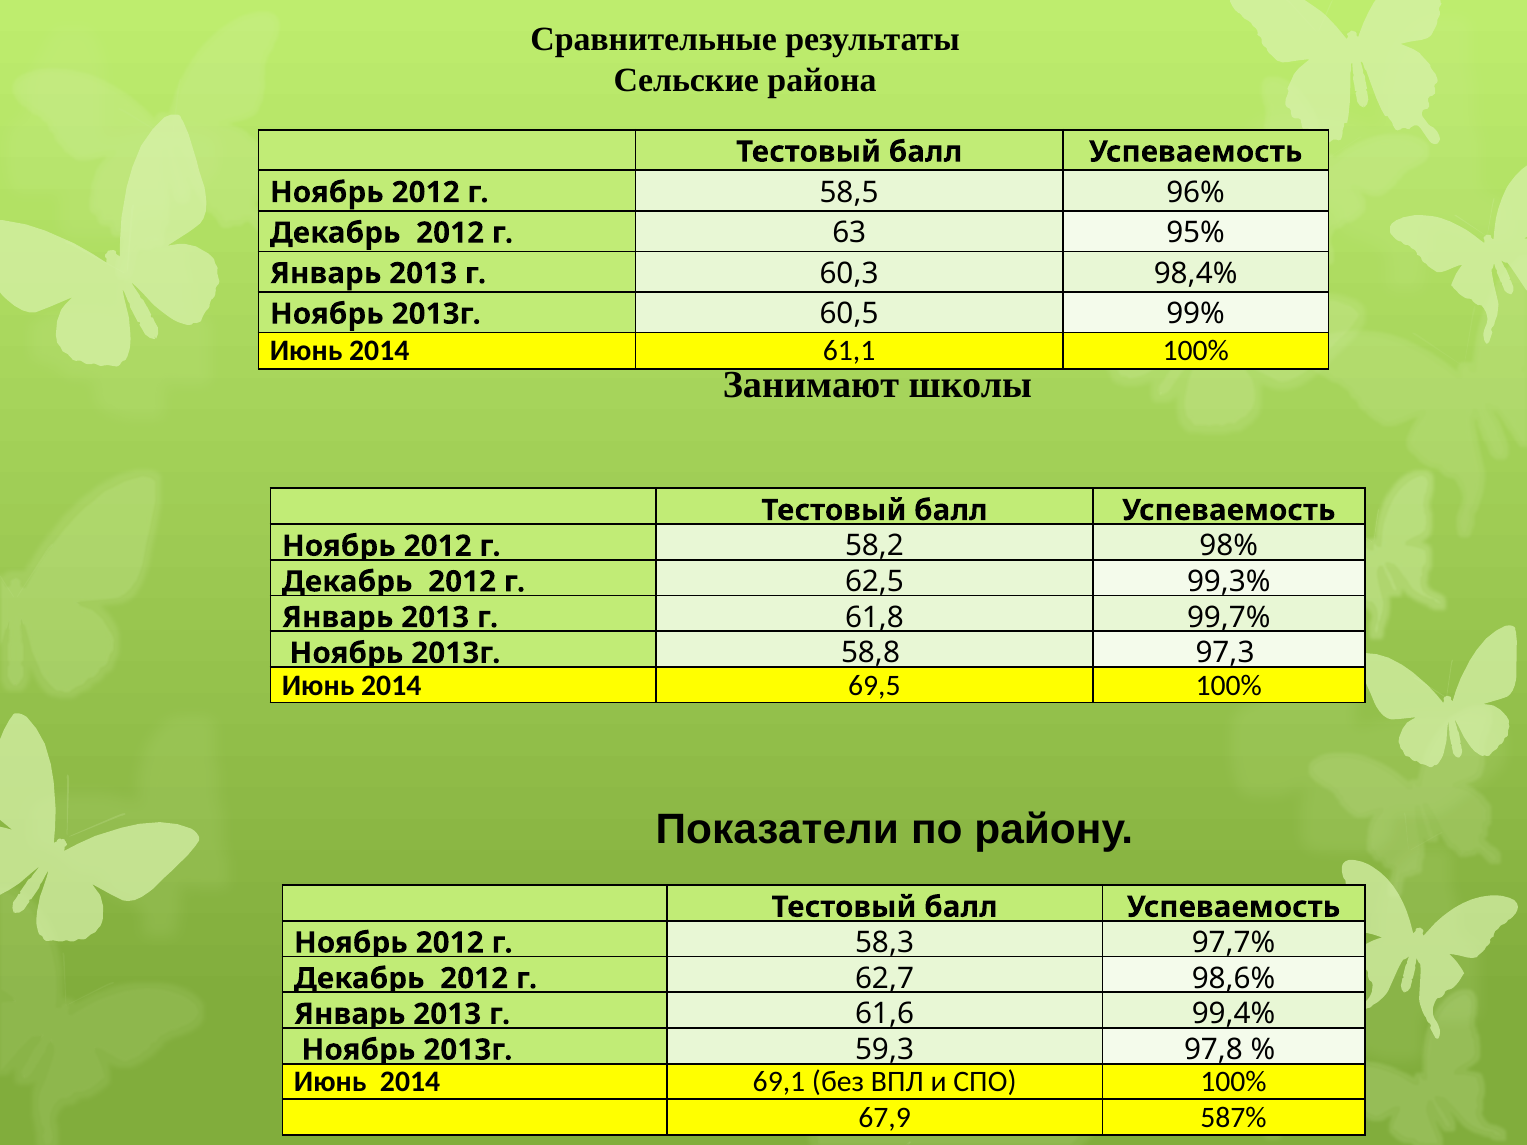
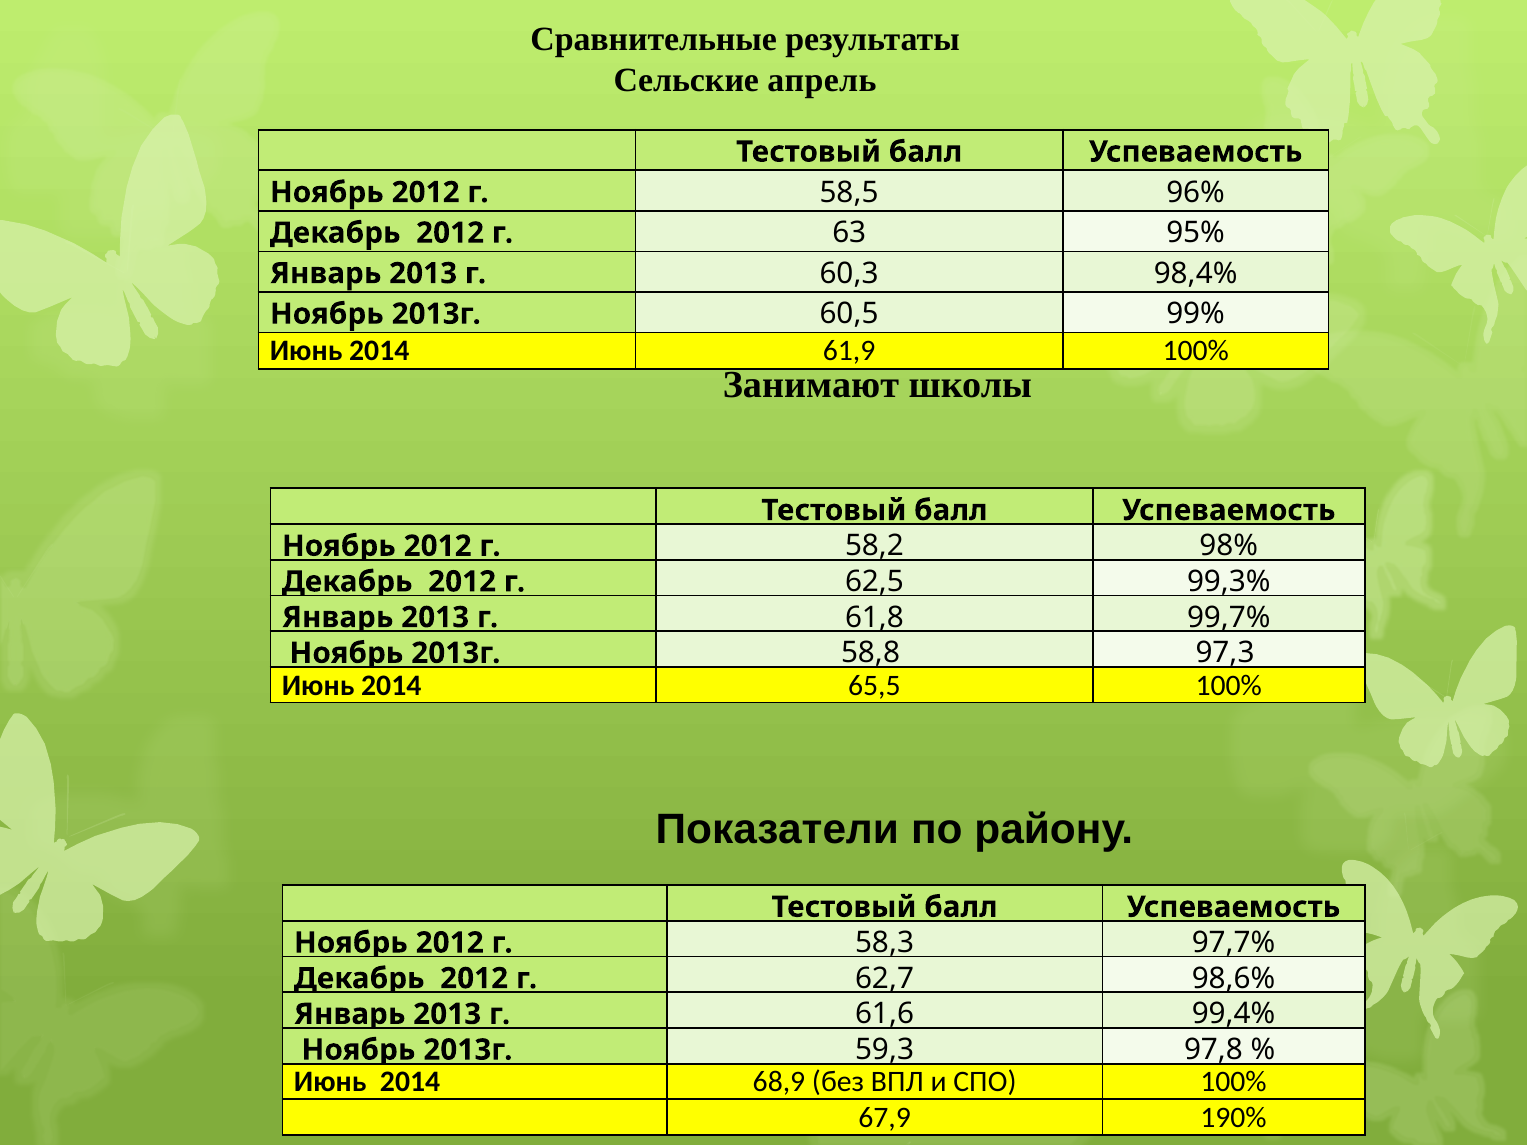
района: района -> апрель (822, 80)
61,1: 61,1 -> 61,9 (849, 351)
69,5: 69,5 -> 65,5 (874, 685)
69,1: 69,1 -> 68,9 (779, 1082)
587%: 587% -> 190% (1234, 1118)
